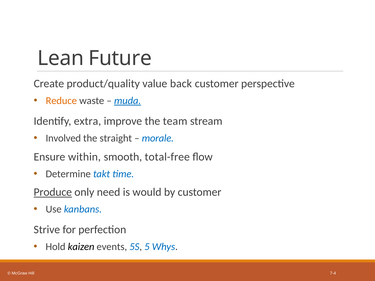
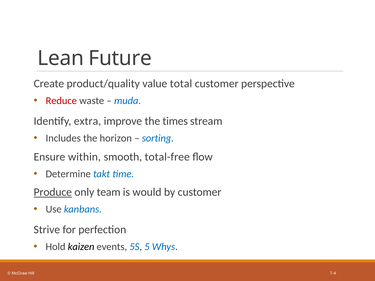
back: back -> total (181, 84)
Reduce colour: orange -> red (61, 101)
muda underline: present -> none (128, 101)
team: team -> times (175, 121)
Involved: Involved -> Includes (63, 138)
straight: straight -> horizon (116, 138)
morale: morale -> sorting (158, 138)
need: need -> team (109, 192)
